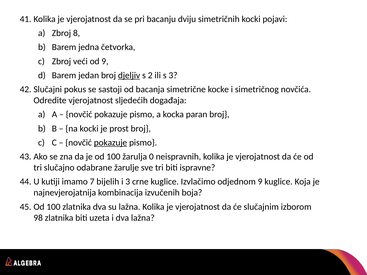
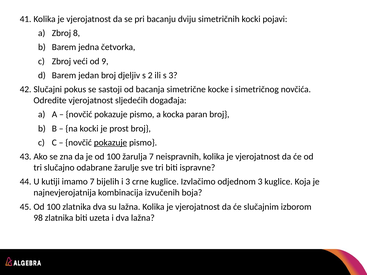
djeljiv underline: present -> none (129, 75)
žarulja 0: 0 -> 7 (151, 157)
odjednom 9: 9 -> 3 (260, 182)
